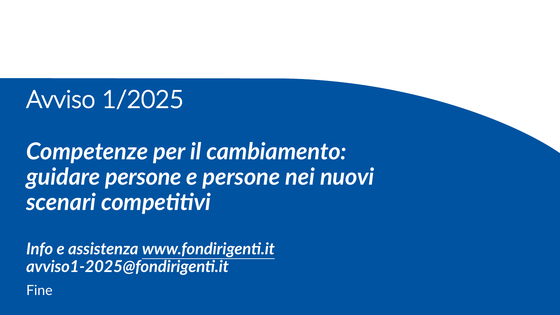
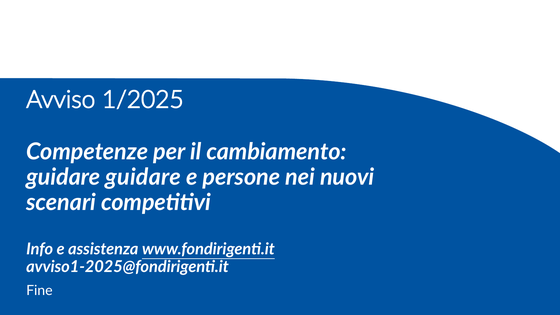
guidare persone: persone -> guidare (143, 177)
